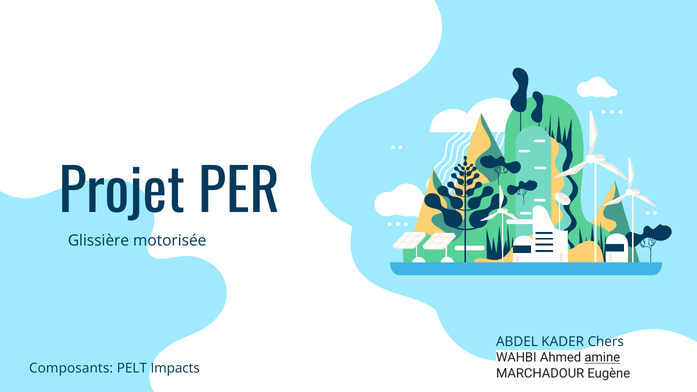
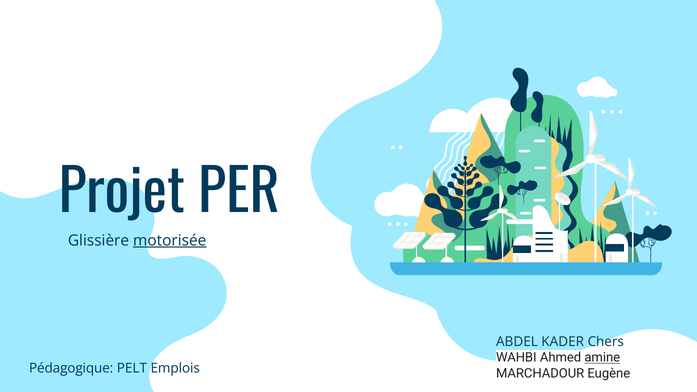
motorisée underline: none -> present (170, 240)
Composants: Composants -> Pédagogique (71, 368)
Impacts: Impacts -> Emplois (175, 368)
